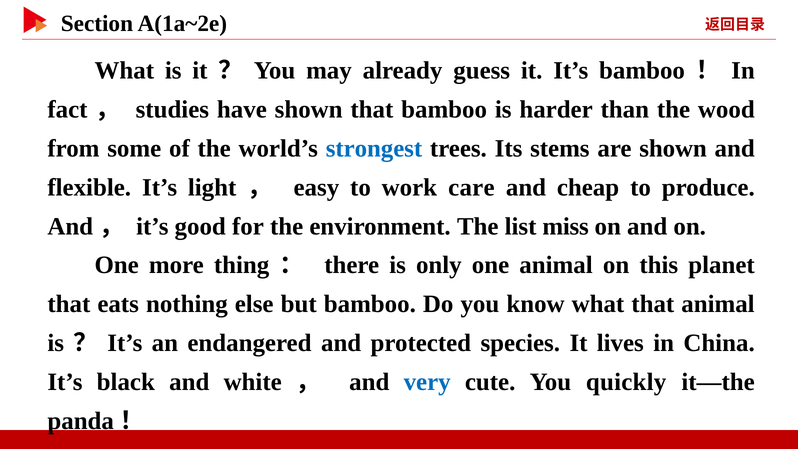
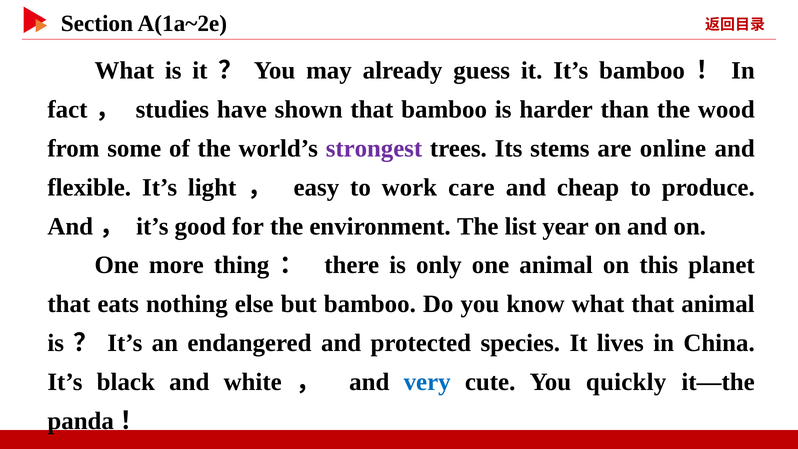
strongest colour: blue -> purple (374, 148)
are shown: shown -> online (673, 148)
miss: miss -> year (566, 226)
